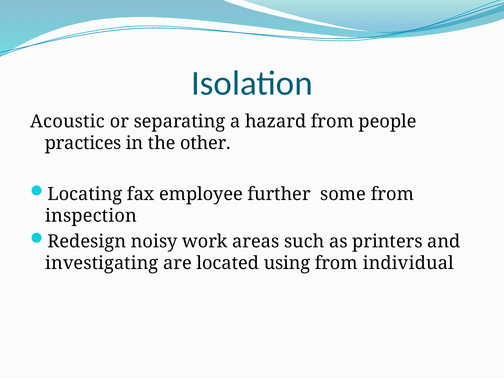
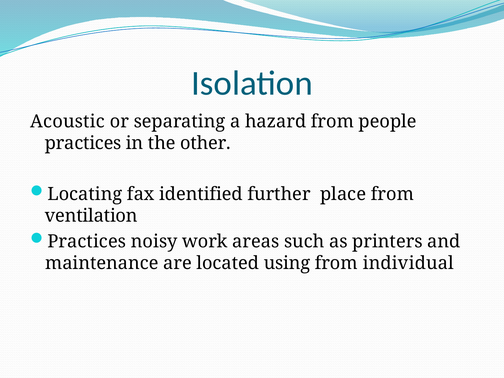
employee: employee -> identified (201, 194)
some: some -> place (343, 194)
inspection: inspection -> ventilation (91, 216)
Redesign: Redesign -> Practices (87, 241)
investigating: investigating -> maintenance (102, 263)
